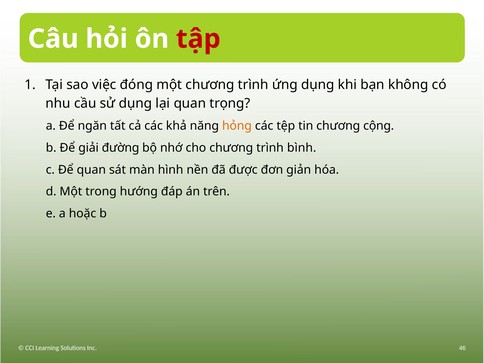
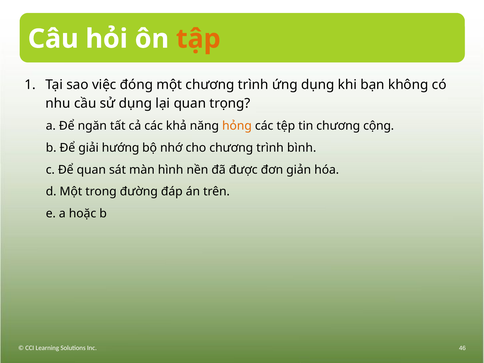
tập colour: red -> orange (198, 39)
đường: đường -> hướng (121, 148)
hướng: hướng -> đường (139, 192)
